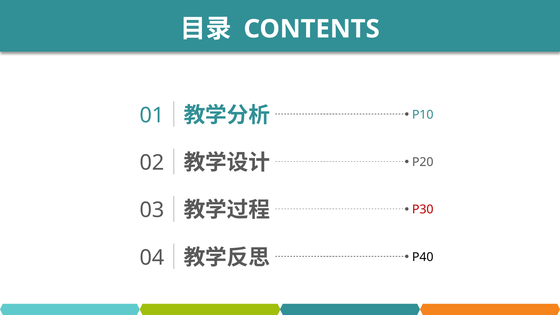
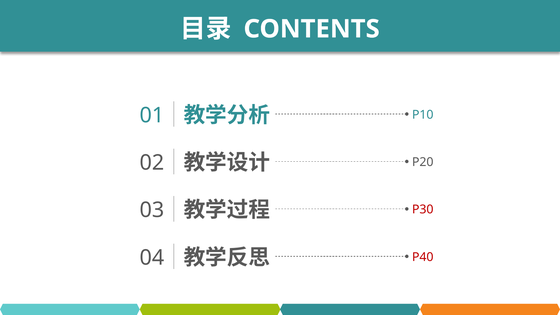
P40 colour: black -> red (423, 257)
